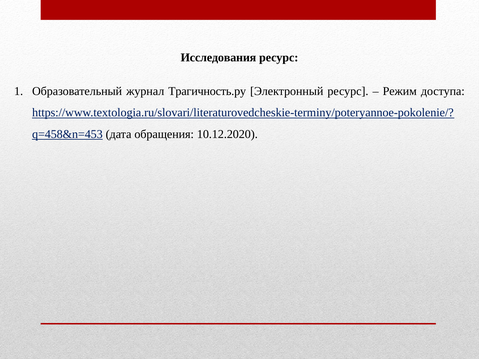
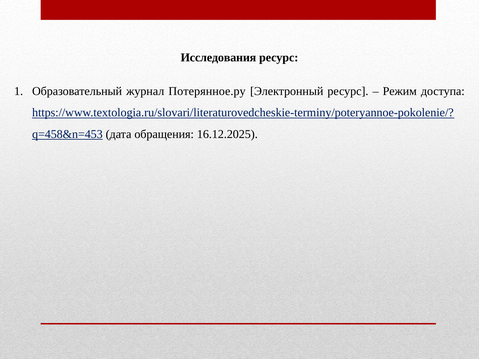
Трагичность.ру: Трагичность.ру -> Пoтepяннoe.ру (207, 91)
10.12.2020: 10.12.2020 -> 16.12.2025 (227, 134)
